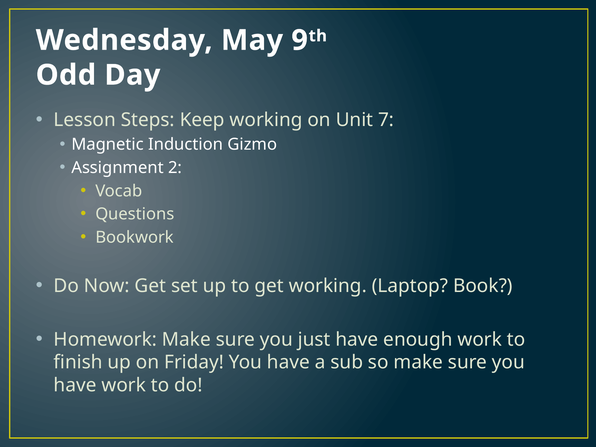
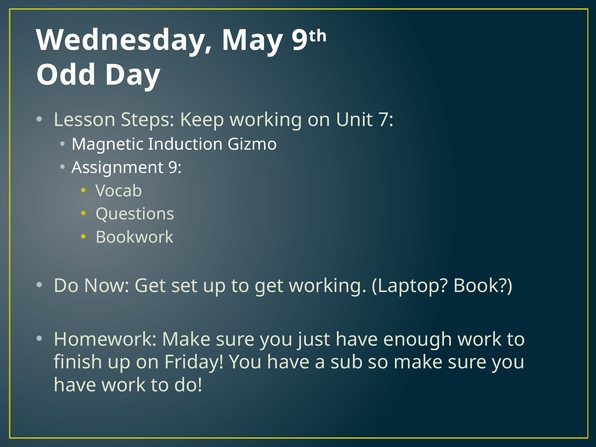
Assignment 2: 2 -> 9 (175, 168)
